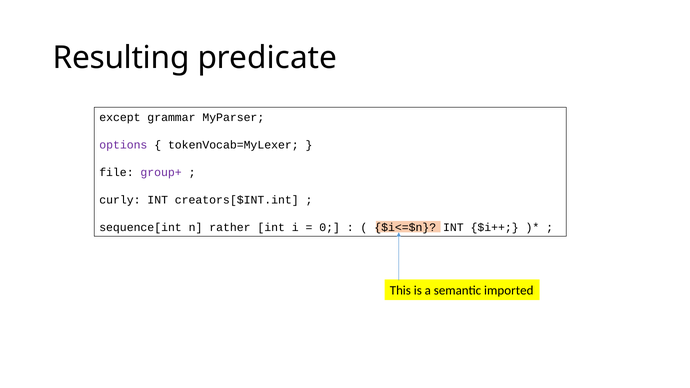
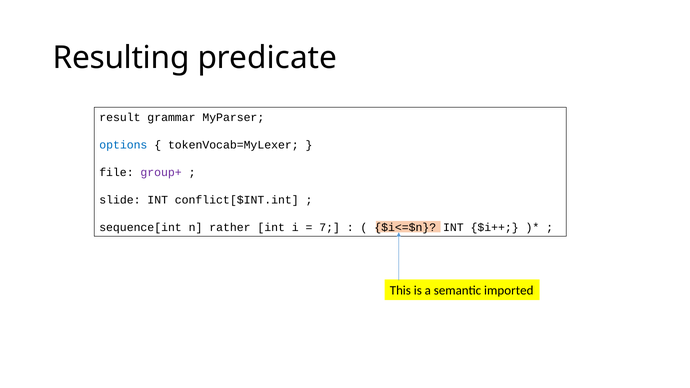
except: except -> result (120, 117)
options colour: purple -> blue (123, 145)
curly: curly -> slide (120, 200)
creators[$INT.int: creators[$INT.int -> conflict[$INT.int (237, 200)
0: 0 -> 7 (330, 228)
